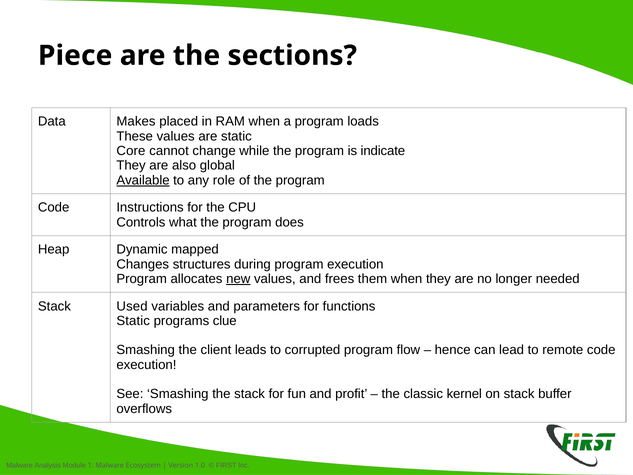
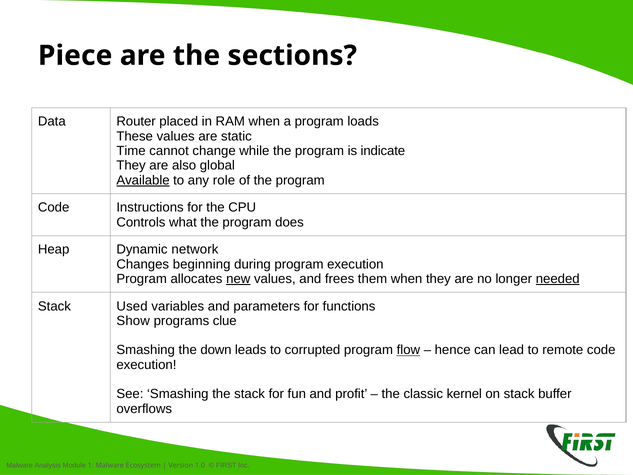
Makes: Makes -> Router (136, 122)
Core: Core -> Time (131, 151)
mapped: mapped -> network (195, 249)
structures: structures -> beginning (202, 264)
needed underline: none -> present (558, 279)
Static: Static -> Show (133, 321)
client: client -> down (216, 350)
flow underline: none -> present (408, 350)
